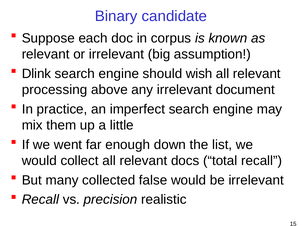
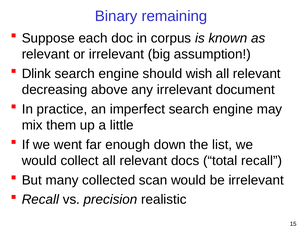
candidate: candidate -> remaining (174, 16)
processing: processing -> decreasing (55, 90)
false: false -> scan (153, 181)
